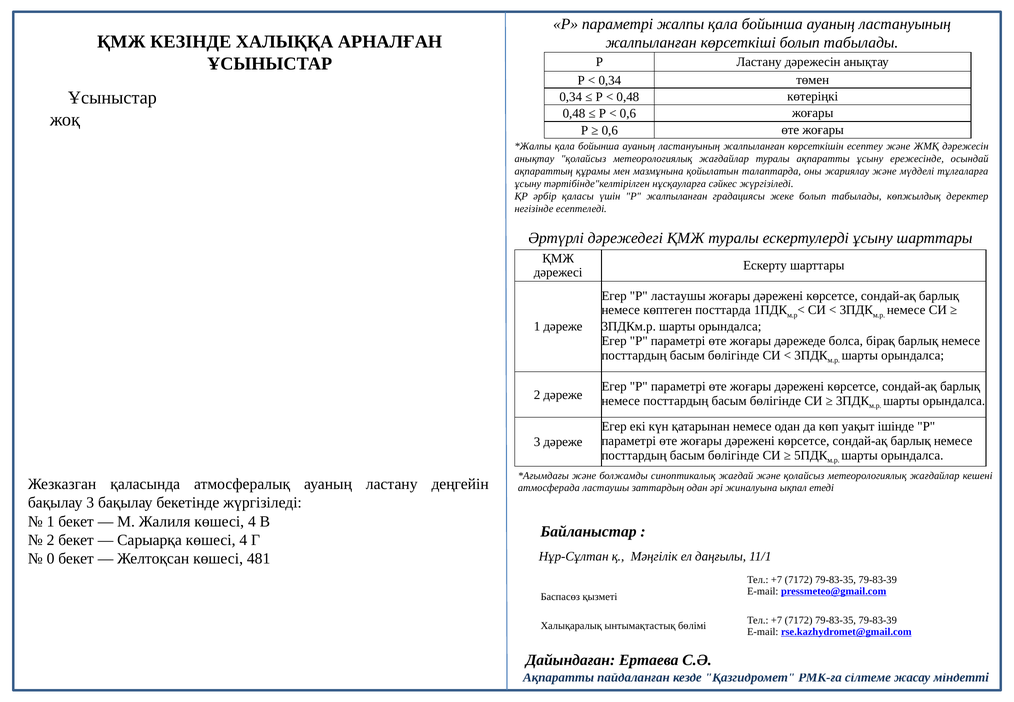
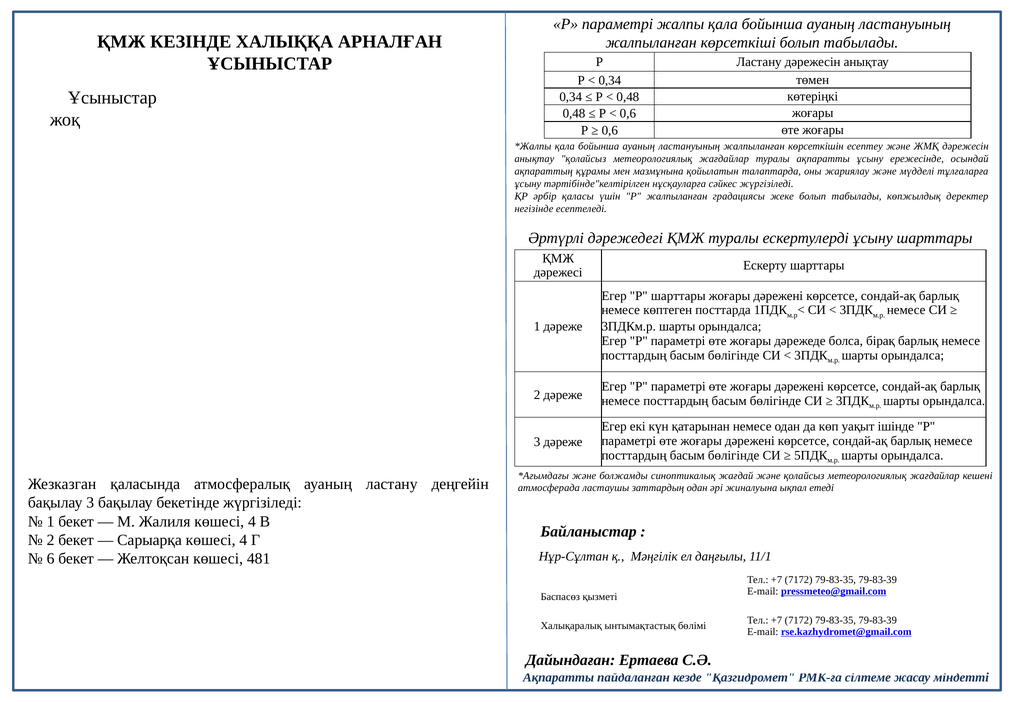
Р ластаушы: ластаушы -> шарттары (678, 296)
0: 0 -> 6 (51, 559)
